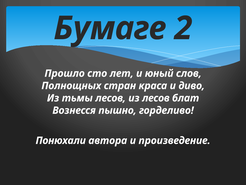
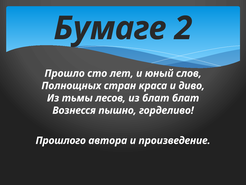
из лесов: лесов -> блат (156, 98)
Понюхали: Понюхали -> Прошлого (61, 140)
